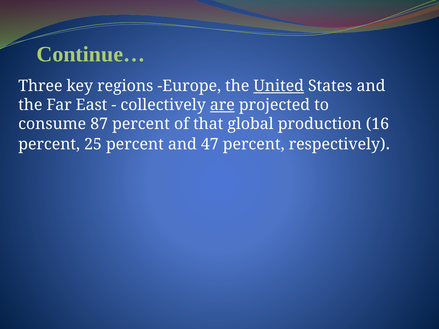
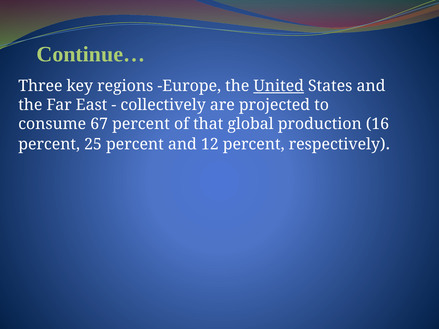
are underline: present -> none (222, 105)
87: 87 -> 67 (99, 124)
47: 47 -> 12 (210, 144)
